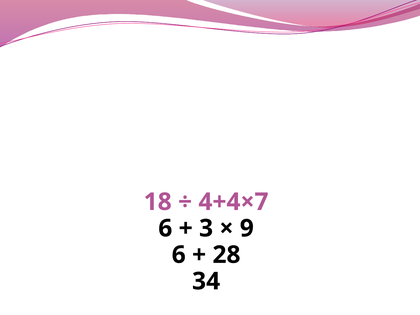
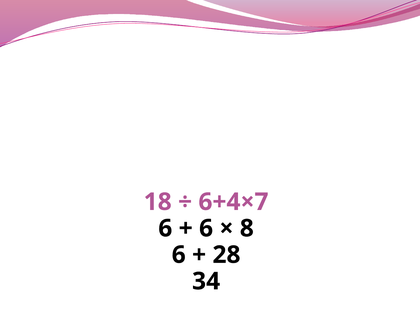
4+4×7: 4+4×7 -> 6+4×7 (233, 202)
3: 3 -> 6 (206, 228)
9: 9 -> 8 (247, 228)
